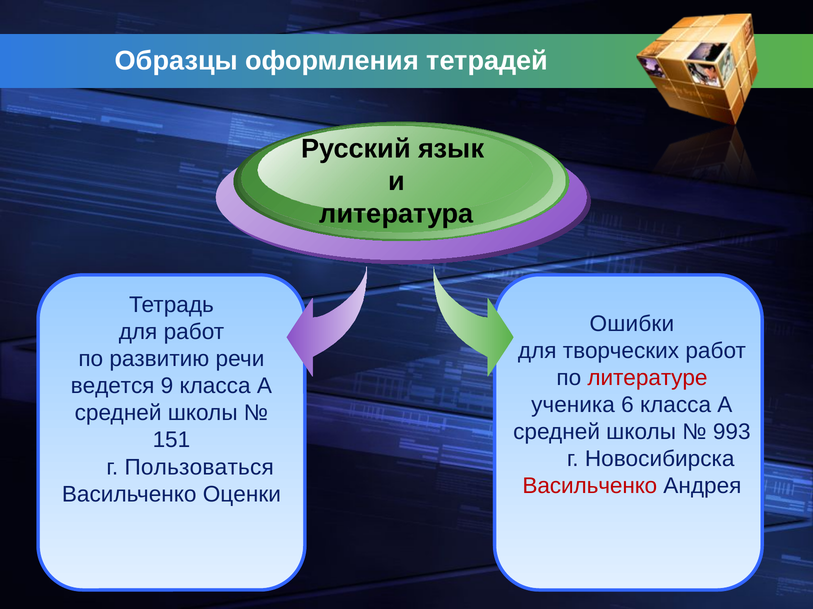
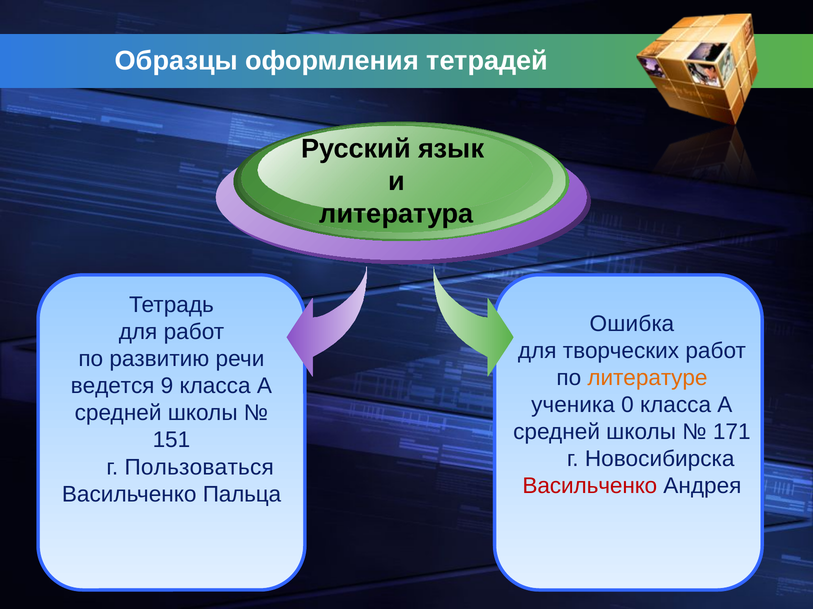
Ошибки: Ошибки -> Ошибка (632, 324)
литературе colour: red -> orange (647, 378)
6: 6 -> 0 (627, 405)
993: 993 -> 171 (732, 432)
Оценки: Оценки -> Пальца (242, 495)
